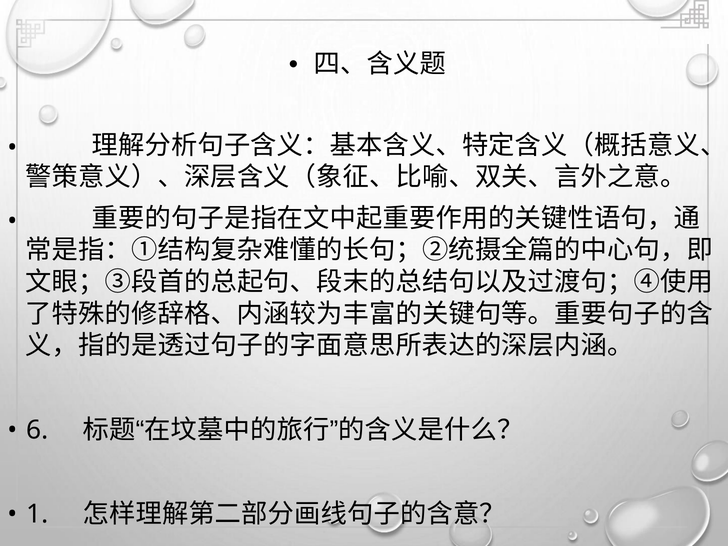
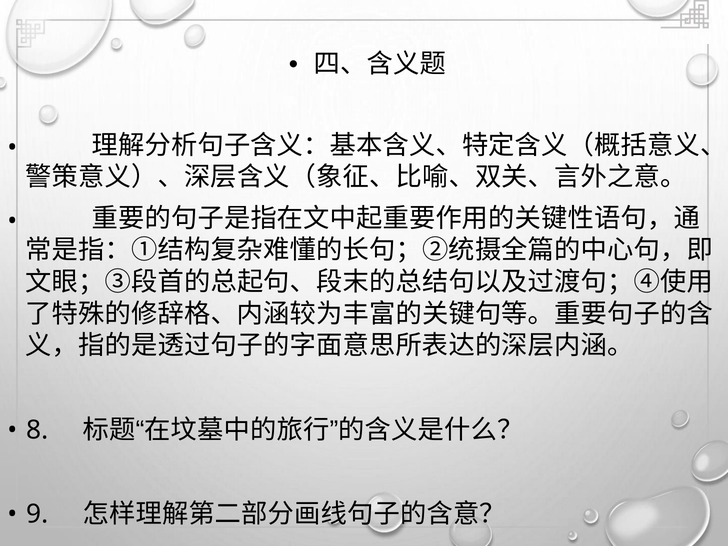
6: 6 -> 8 (37, 430)
1: 1 -> 9 (37, 514)
